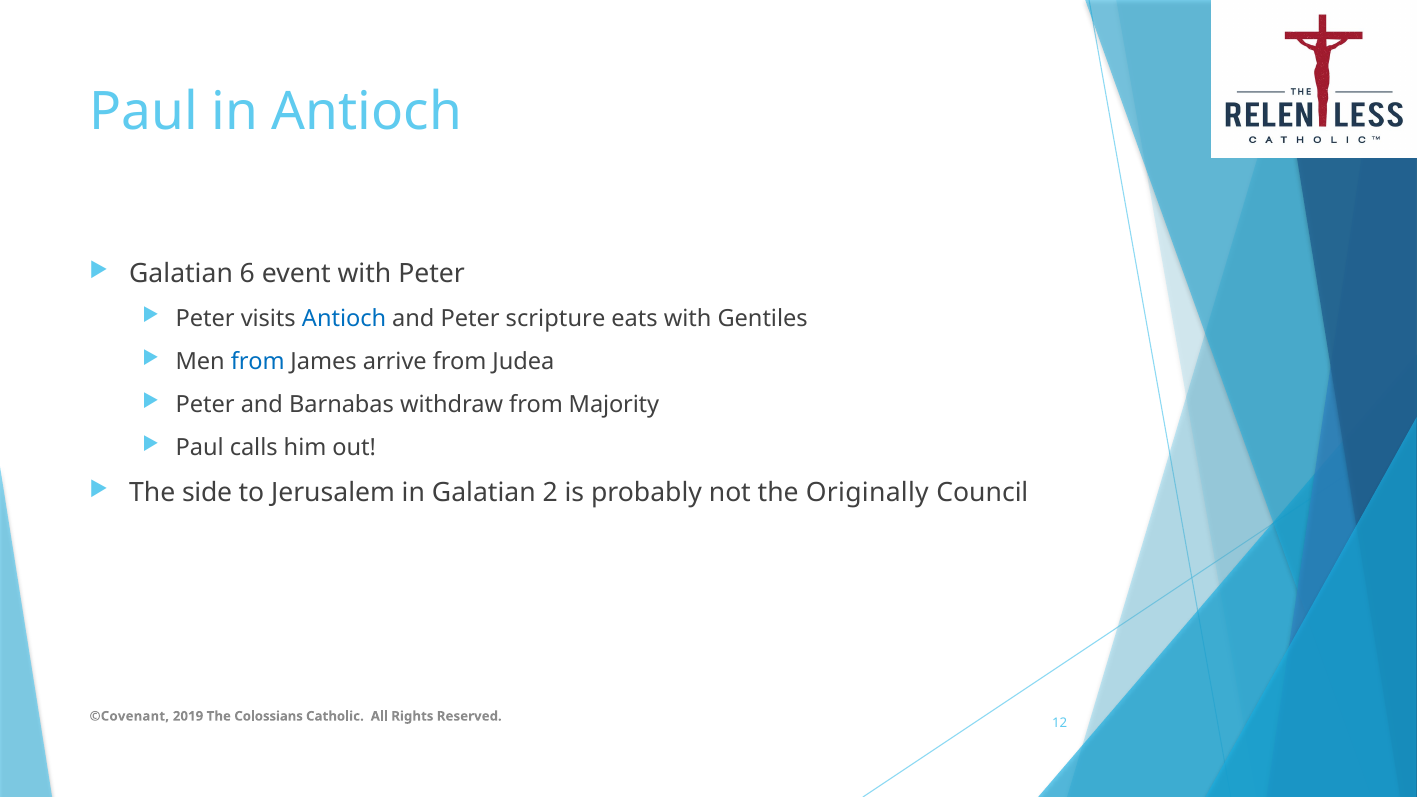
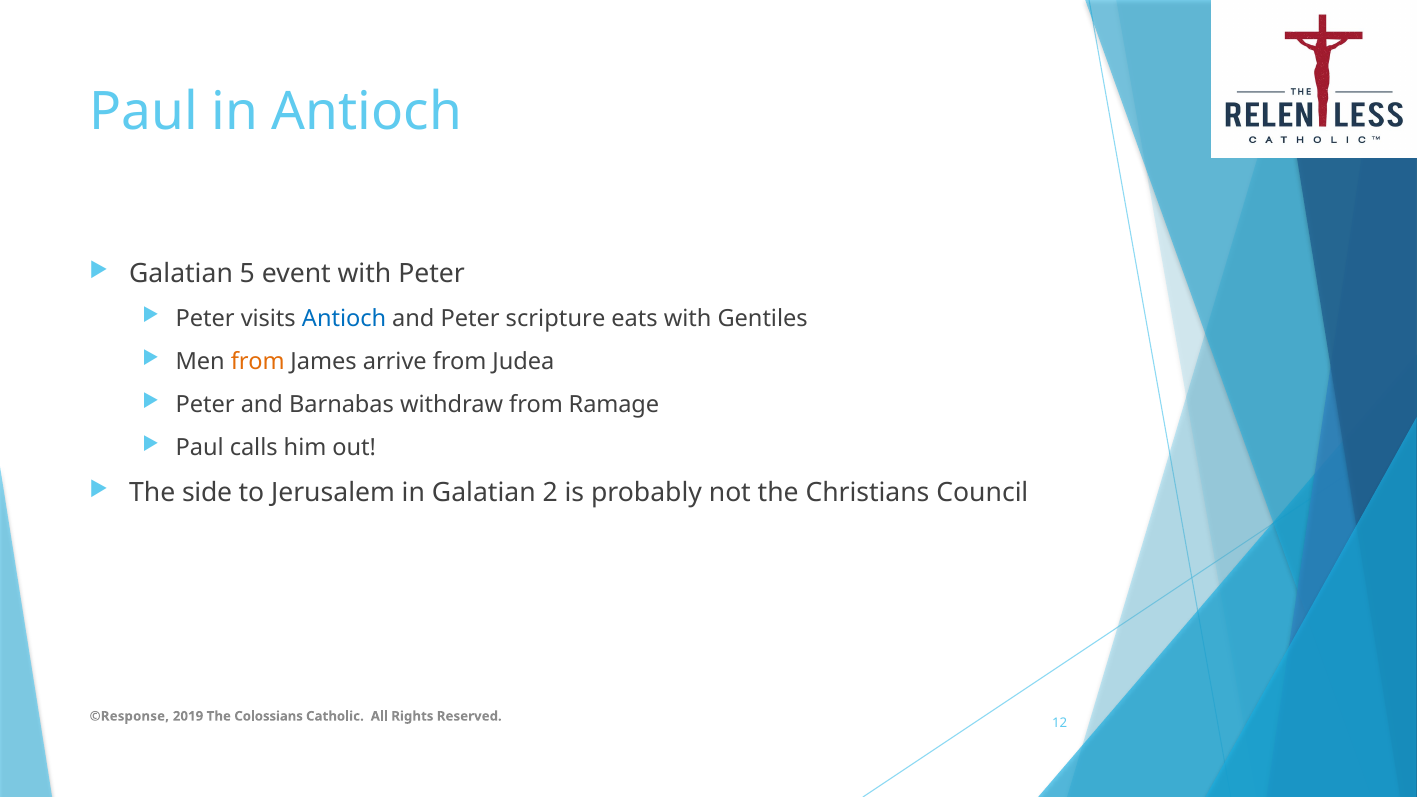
6: 6 -> 5 (247, 274)
from colour: blue -> orange (258, 362)
Majority: Majority -> Ramage (614, 405)
Originally: Originally -> Christians (868, 493)
©Covenant: ©Covenant -> ©Response (129, 716)
